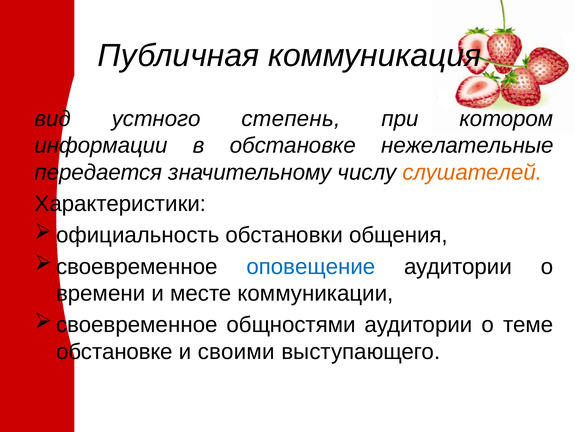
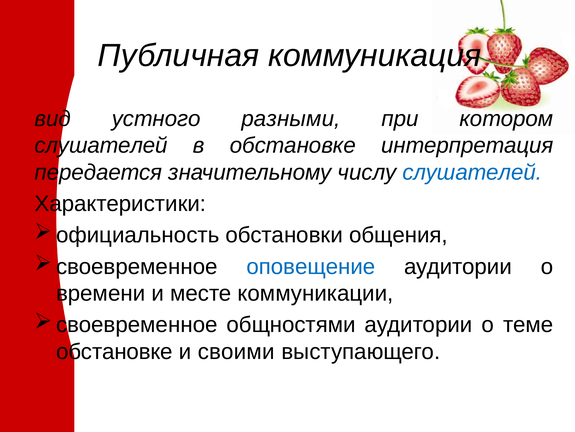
степень: степень -> разными (291, 118)
информации: информации -> слушателей (101, 145)
нежелательные: нежелательные -> интерпретация (467, 145)
слушателей colour: orange -> blue (472, 172)
